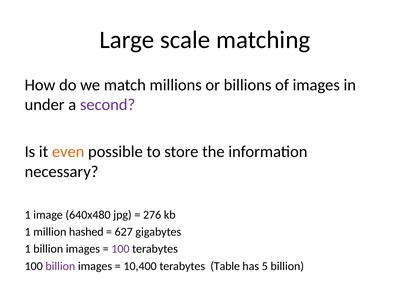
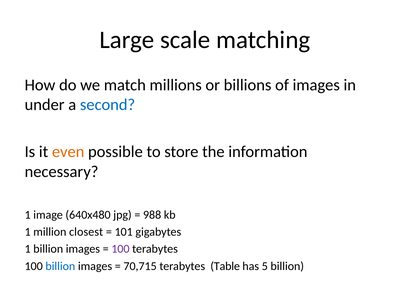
second colour: purple -> blue (108, 105)
276: 276 -> 988 (152, 214)
hashed: hashed -> closest (86, 231)
627: 627 -> 101 (124, 231)
billion colour: purple -> blue (60, 266)
10,400: 10,400 -> 70,715 (140, 266)
